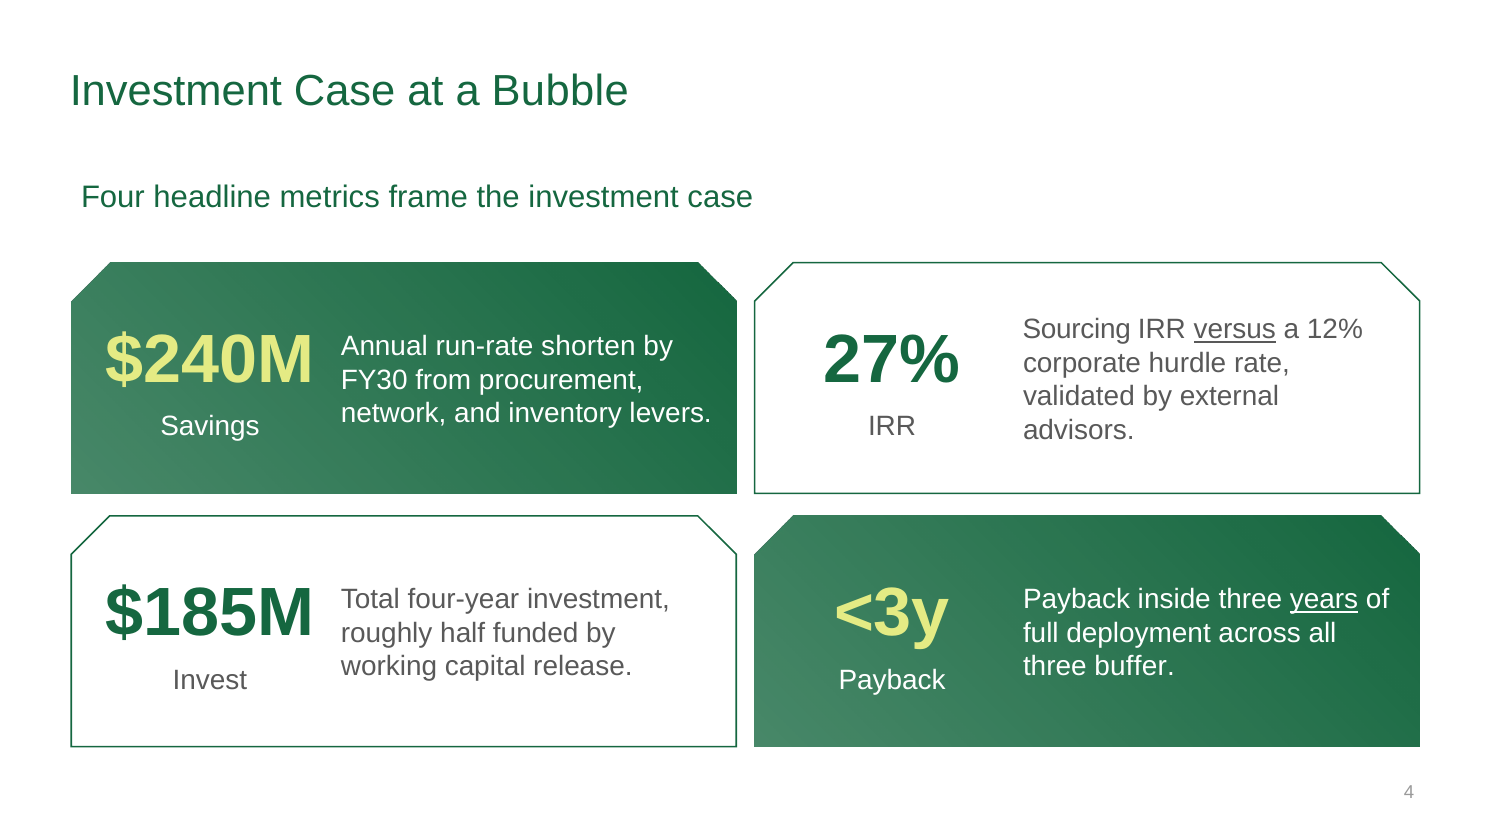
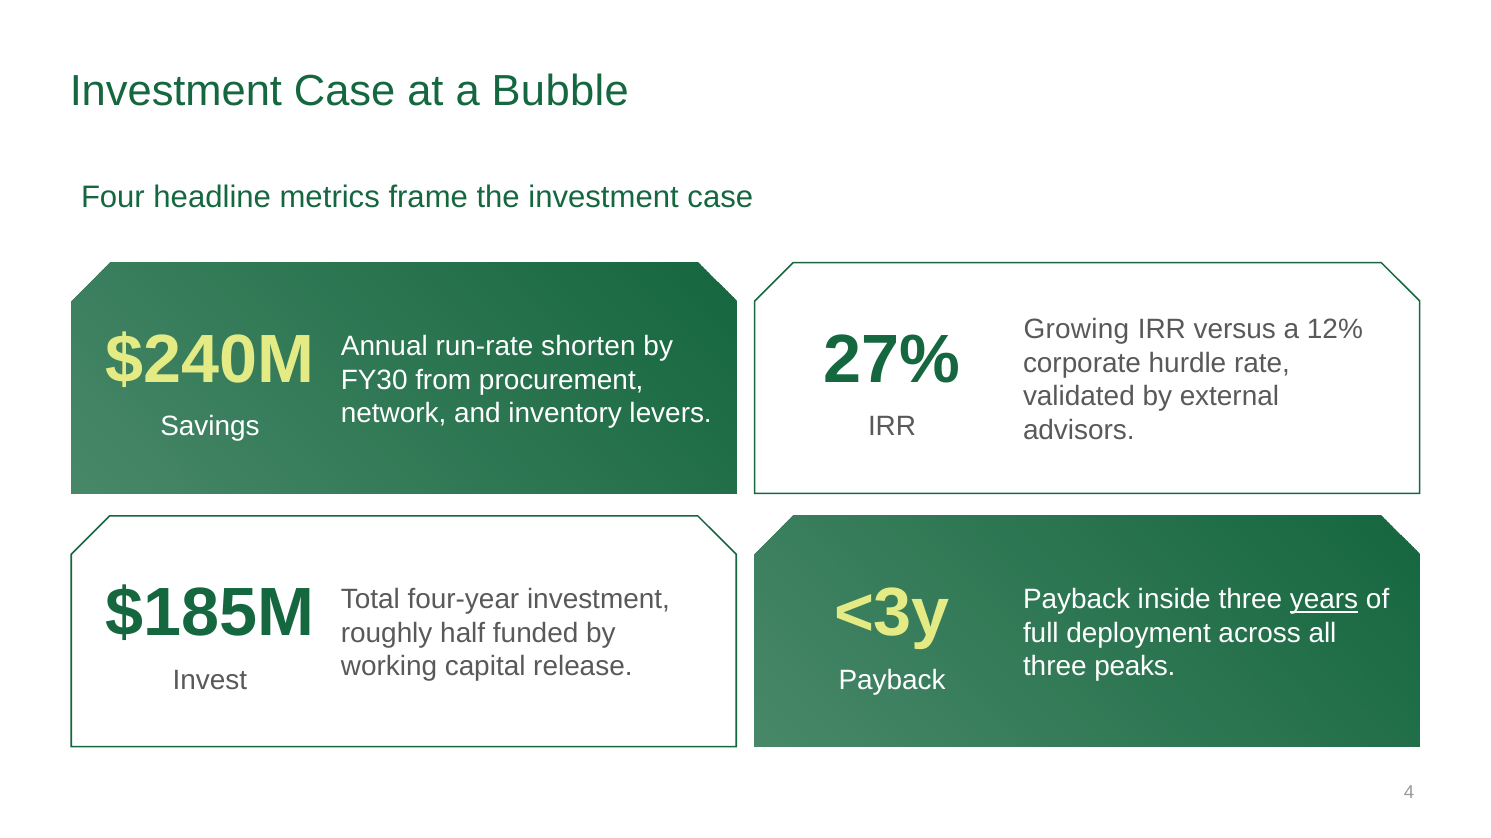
Sourcing: Sourcing -> Growing (1076, 330)
versus underline: present -> none (1235, 330)
buffer: buffer -> peaks (1135, 667)
